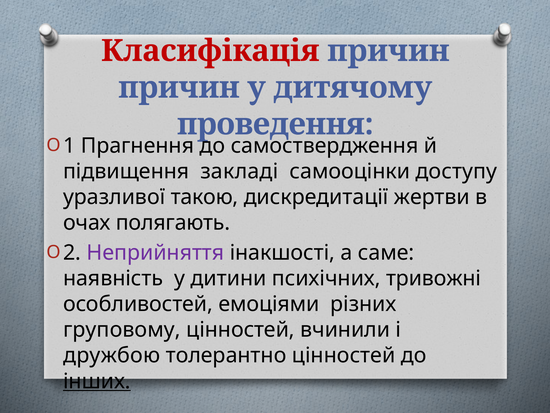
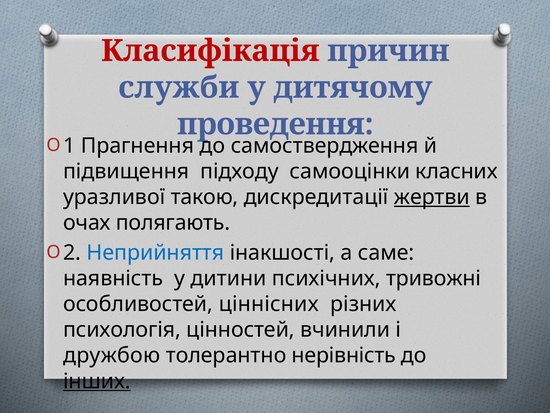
причин: причин -> служби (179, 87)
закладі: закладі -> підходу (239, 171)
доступу: доступу -> класних (456, 171)
жертви underline: none -> present (432, 197)
Неприйняття colour: purple -> blue (155, 252)
емоціями: емоціями -> ціннісних (269, 304)
груповому: груповому -> психологія (122, 329)
толерантно цінностей: цінностей -> нерівність (344, 355)
